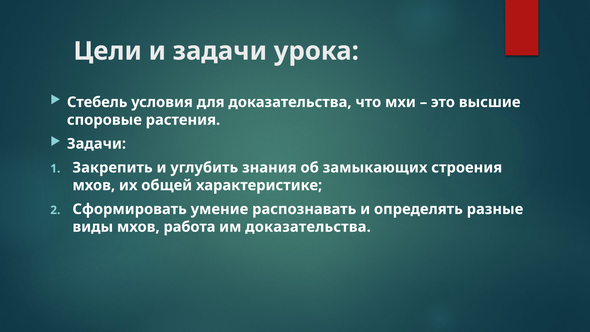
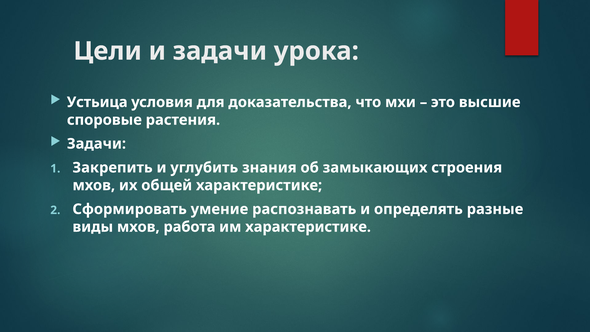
Стебель: Стебель -> Устьица (97, 102)
им доказательства: доказательства -> характеристике (308, 227)
